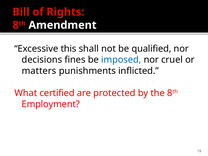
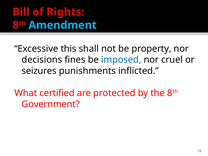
Amendment colour: white -> light blue (63, 25)
qualified: qualified -> property (151, 49)
matters: matters -> seizures (39, 71)
Employment: Employment -> Government (51, 104)
